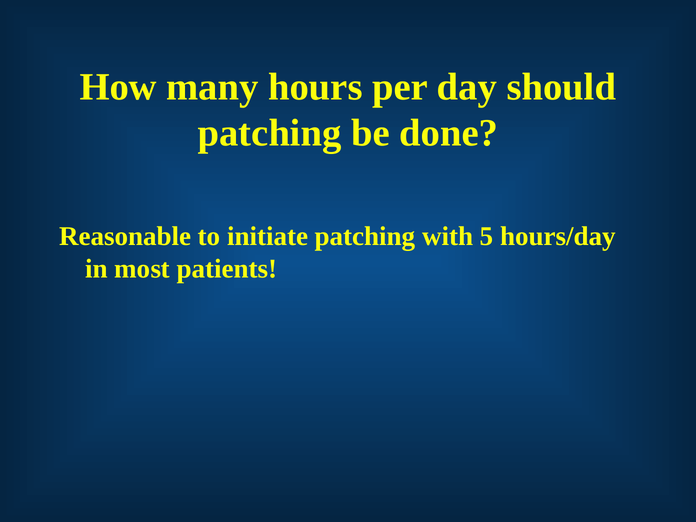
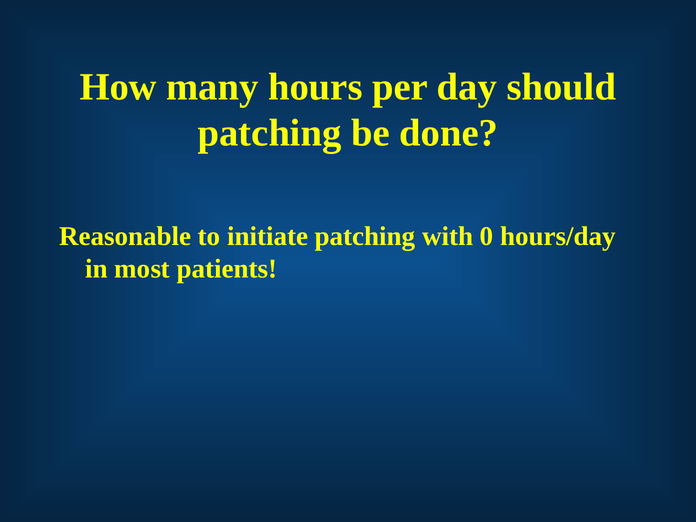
5: 5 -> 0 (487, 236)
